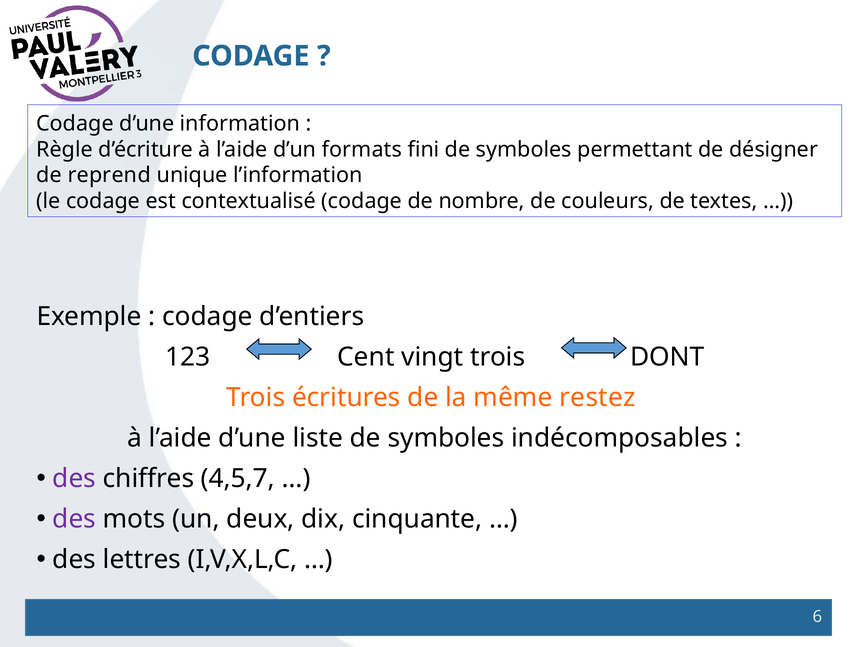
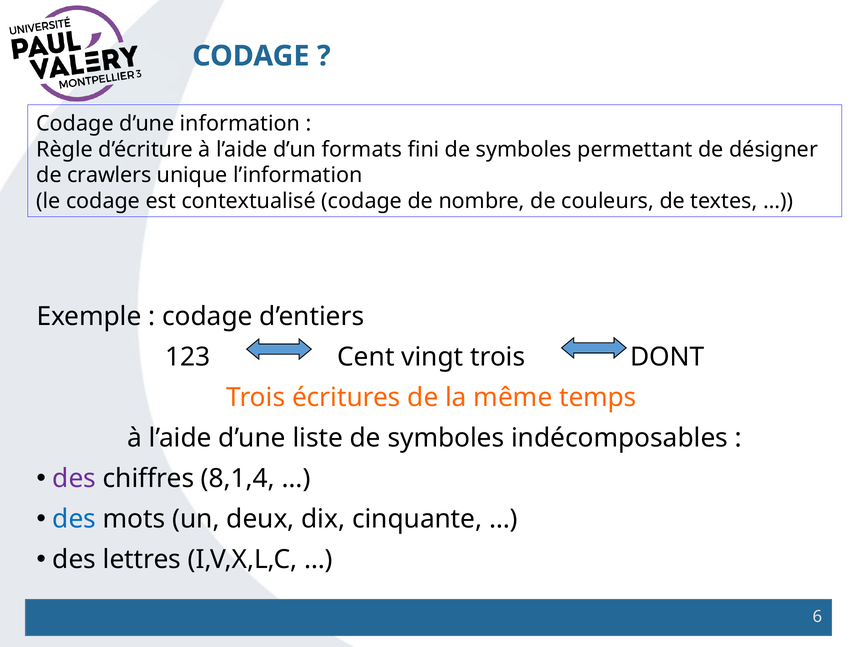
reprend: reprend -> crawlers (109, 175)
restez: restez -> temps (598, 397)
4,5,7: 4,5,7 -> 8,1,4 (238, 478)
des colour: purple -> blue (74, 518)
